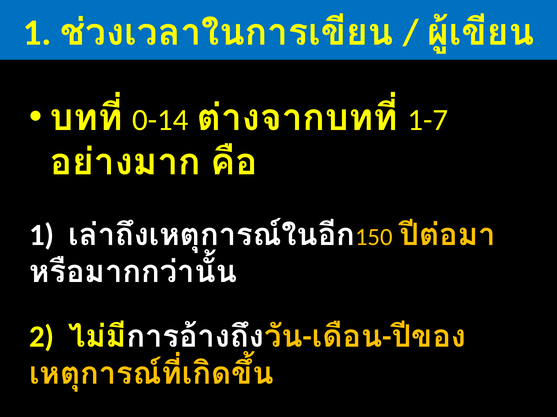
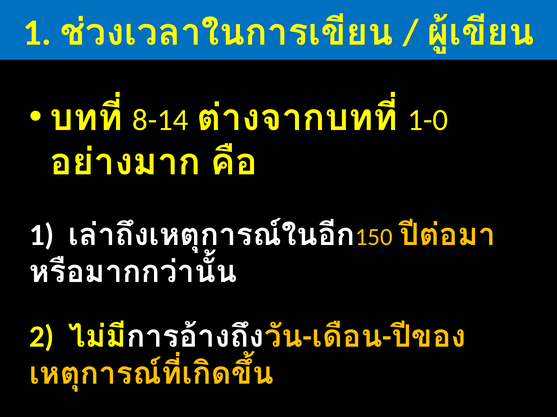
0-14: 0-14 -> 8-14 (160, 120)
1-7: 1-7 -> 1-0 (428, 120)
